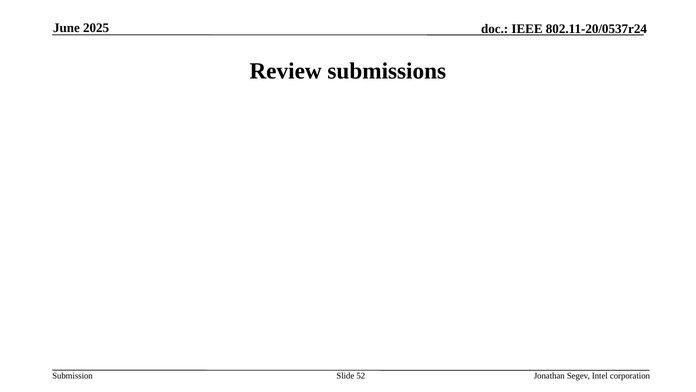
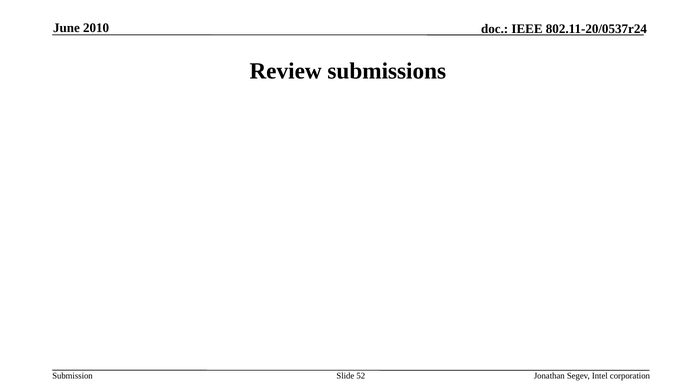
2025: 2025 -> 2010 (96, 28)
